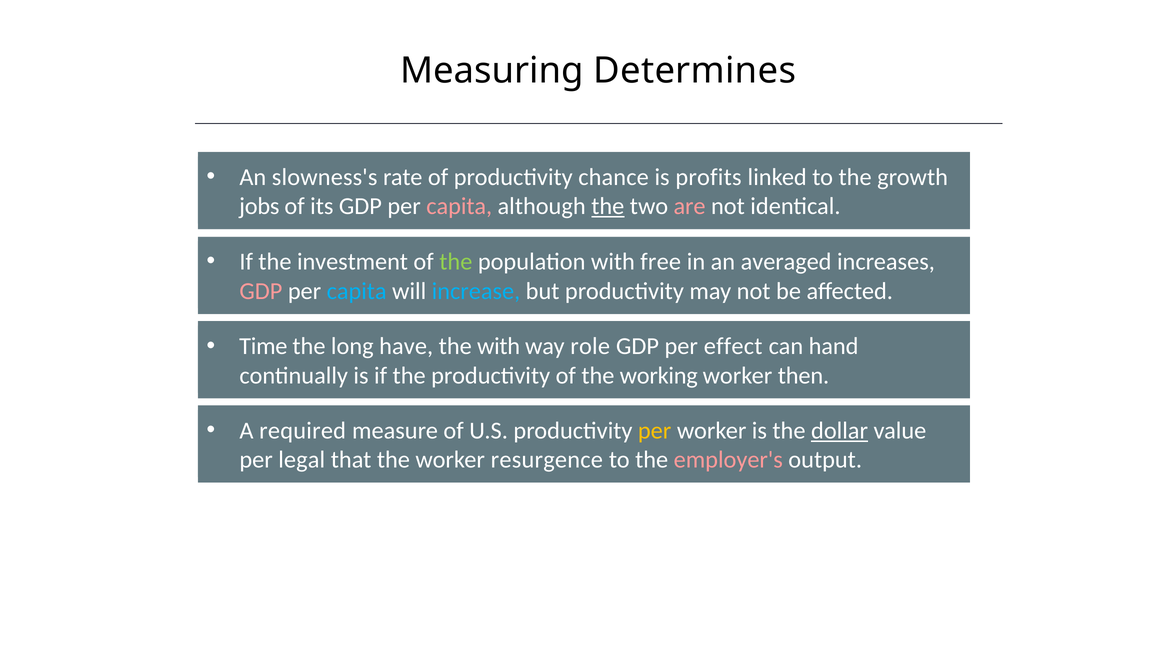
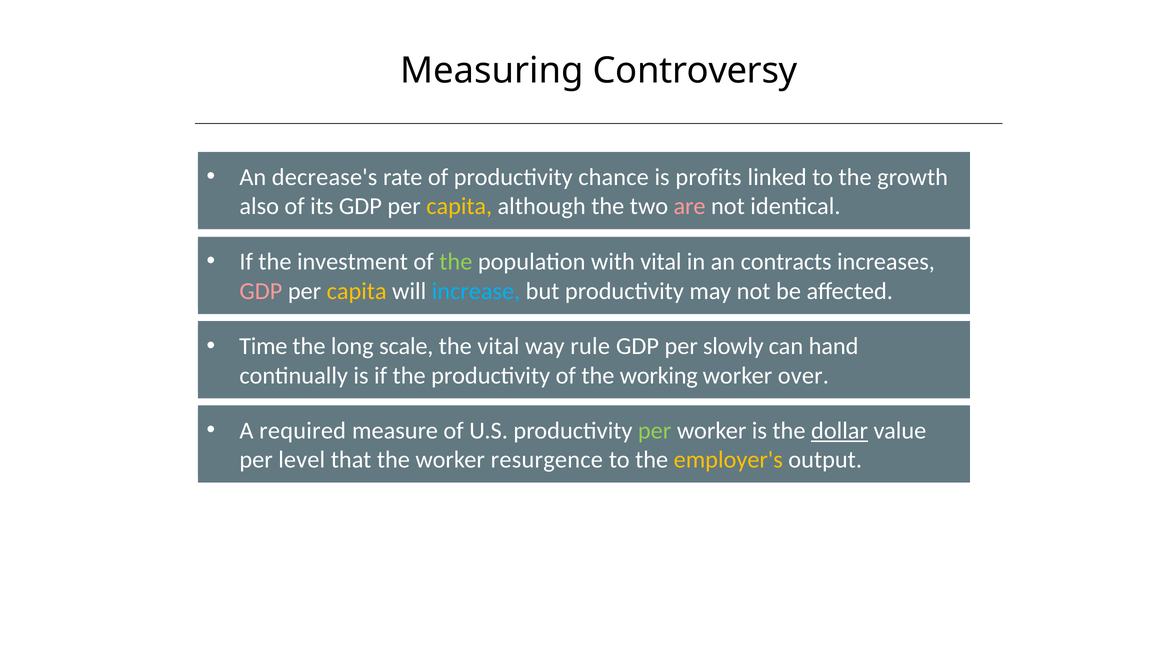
Determines: Determines -> Controversy (695, 71)
slowness's: slowness's -> decrease's (325, 177)
jobs: jobs -> also (259, 206)
capita colour: pink -> yellow (459, 206)
the underline: present -> none (608, 206)
with free: free -> vital (661, 262)
averaged: averaged -> contracts (786, 262)
capita colour: light blue -> yellow (357, 291)
have: have -> scale (406, 346)
the with: with -> vital (498, 346)
role: role -> rule (590, 346)
effect: effect -> slowly (733, 346)
then: then -> over (803, 376)
per colour: yellow -> light green (655, 431)
legal: legal -> level (302, 460)
employer's colour: pink -> yellow (728, 460)
